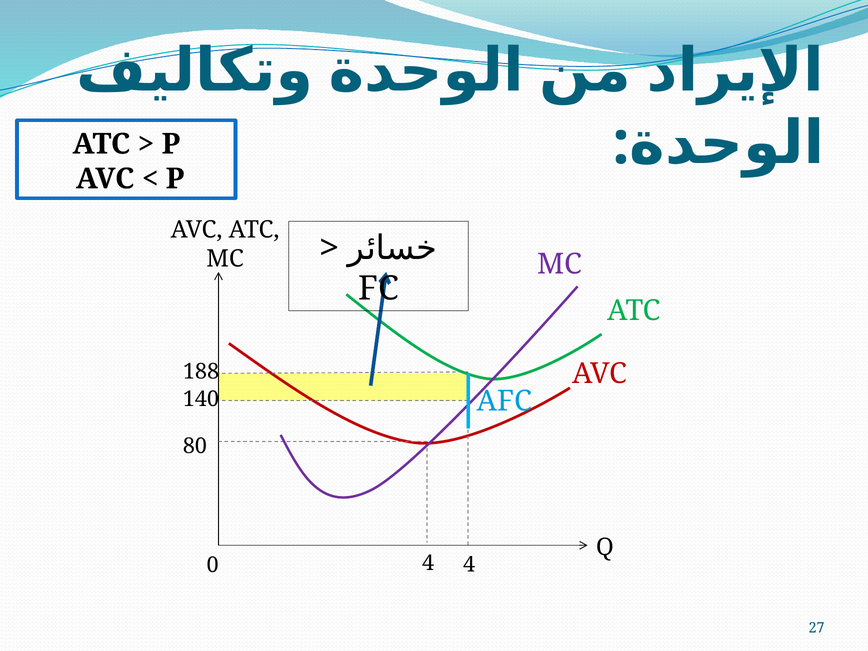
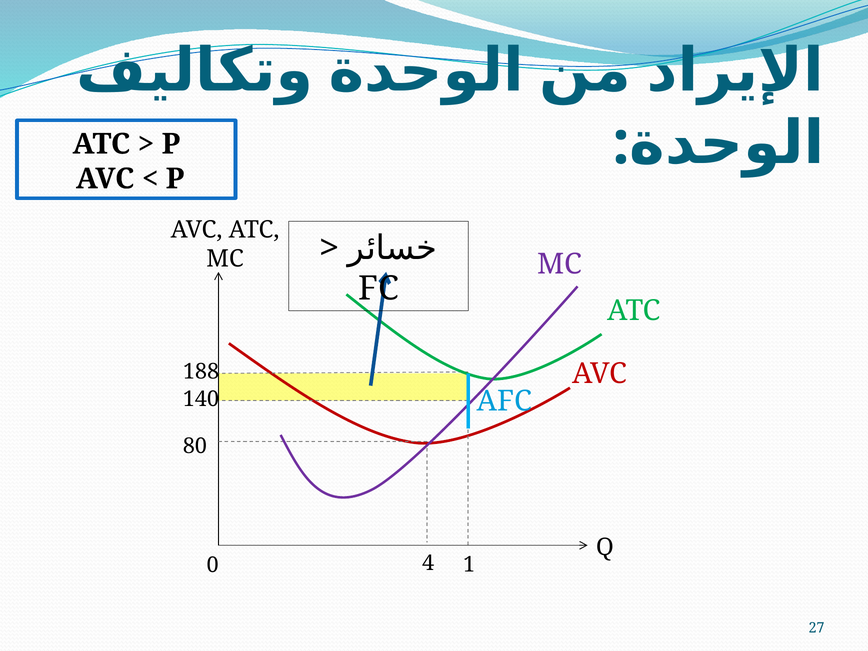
4 4: 4 -> 1 (469, 564)
